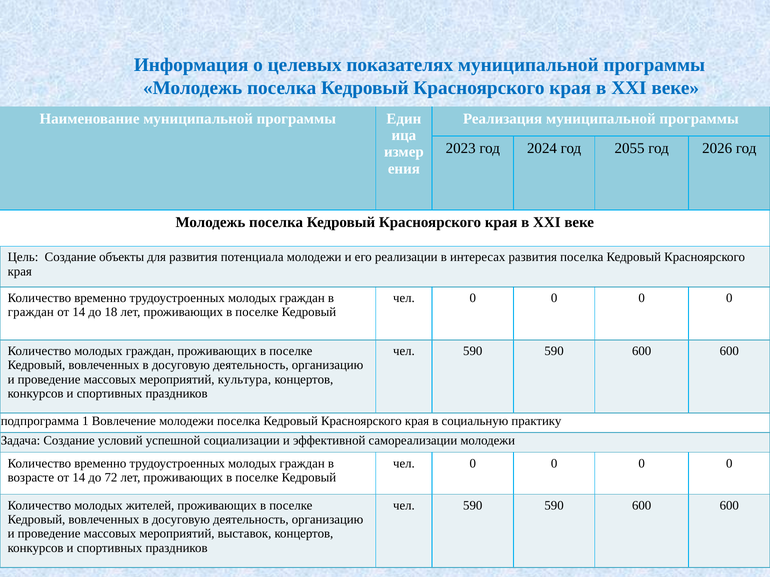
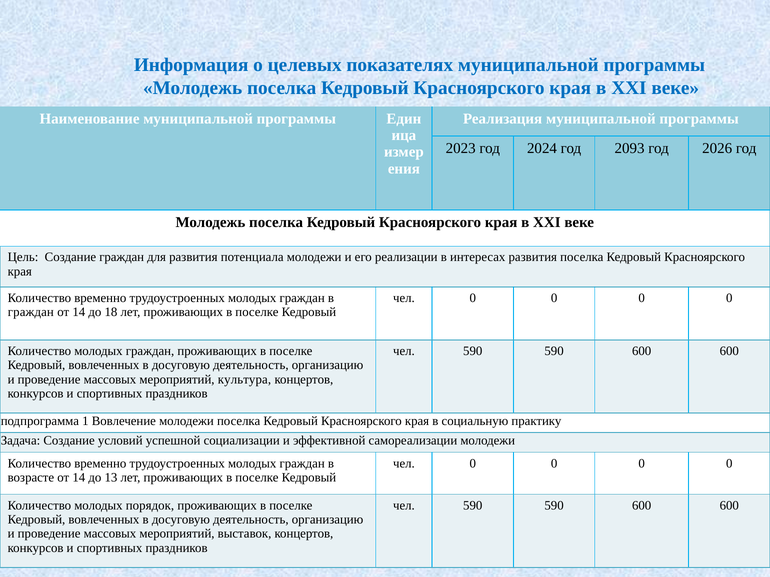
2055: 2055 -> 2093 (630, 148)
Создание объекты: объекты -> граждан (122, 257)
72: 72 -> 13 (111, 478)
жителей: жителей -> порядок (150, 506)
